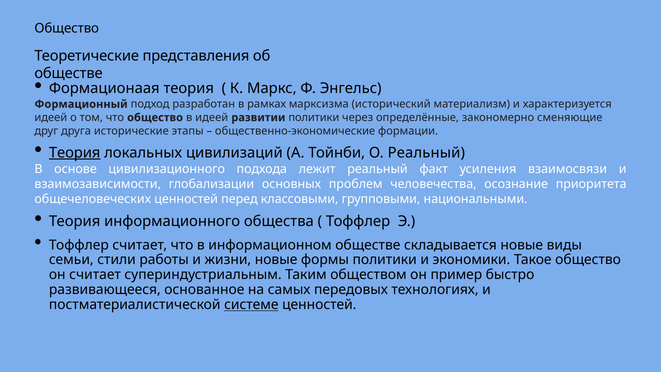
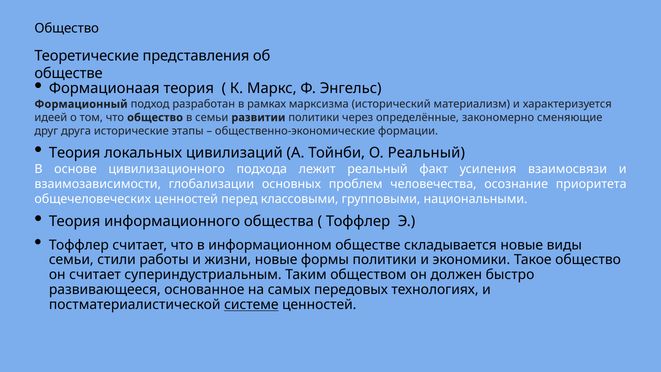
в идеей: идеей -> семьи (212, 117)
Теория underline: present -> none (75, 153)
пример: пример -> должен (456, 275)
